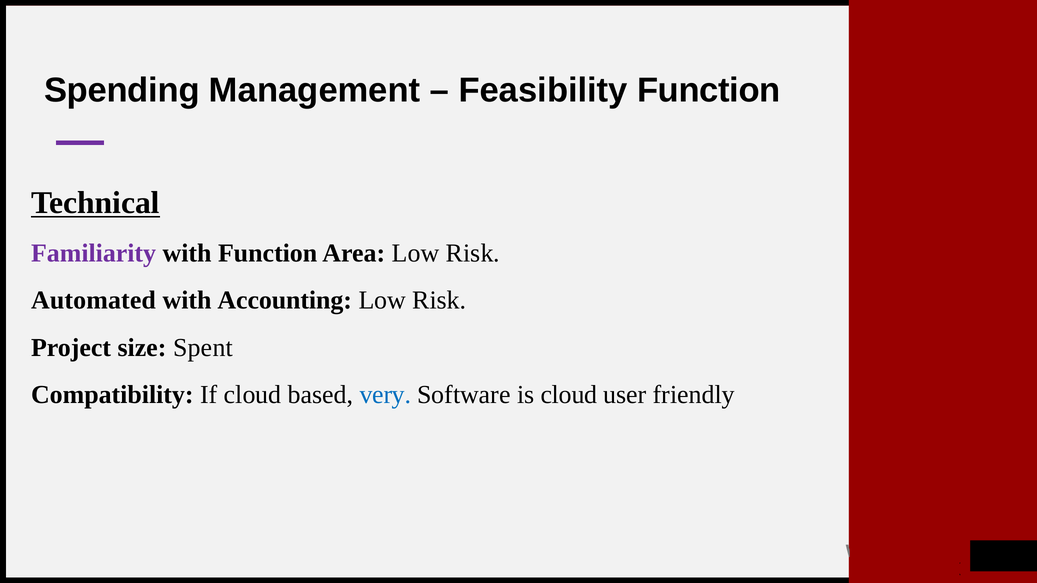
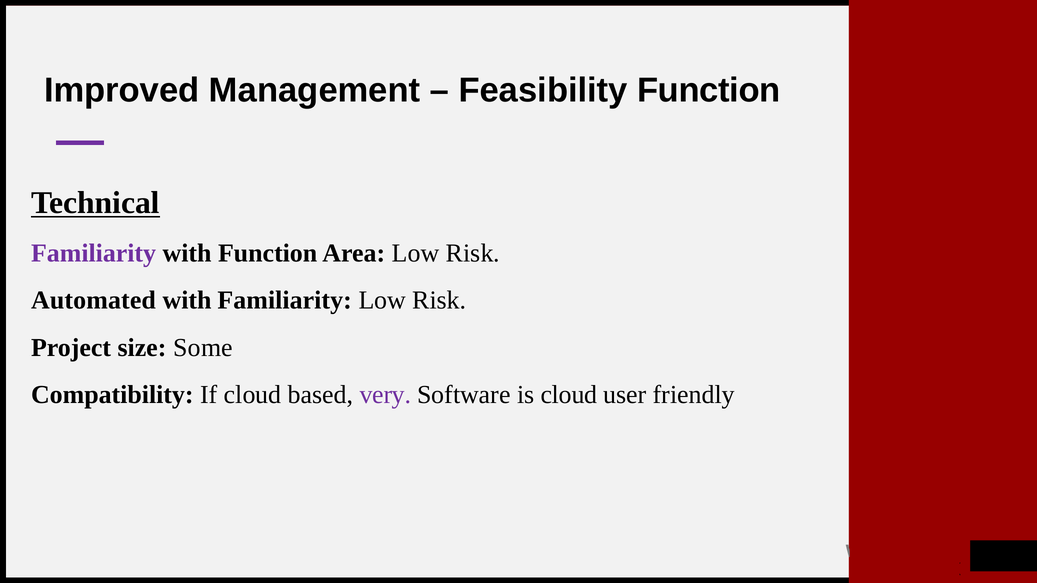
Spending: Spending -> Improved (122, 91)
with Accounting: Accounting -> Familiarity (285, 301)
Spent: Spent -> Some (203, 348)
very colour: blue -> purple (385, 395)
